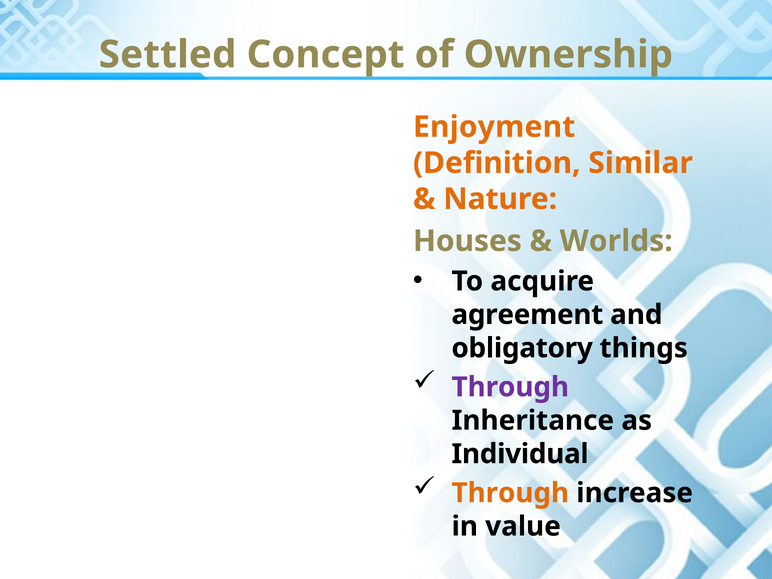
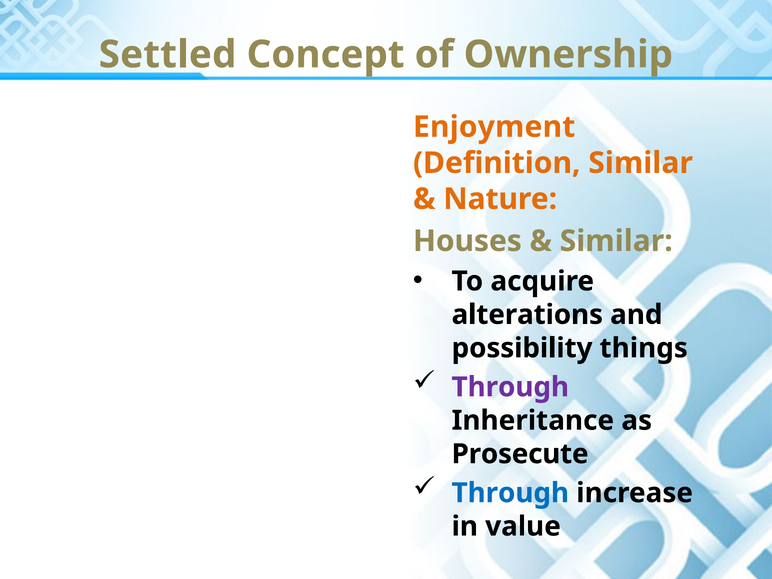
Worlds: Worlds -> Similar (616, 241)
agreement: agreement -> alterations (527, 315)
obligatory: obligatory -> possibility (522, 348)
Individual: Individual -> Prosecute (520, 454)
Through colour: orange -> blue (510, 493)
